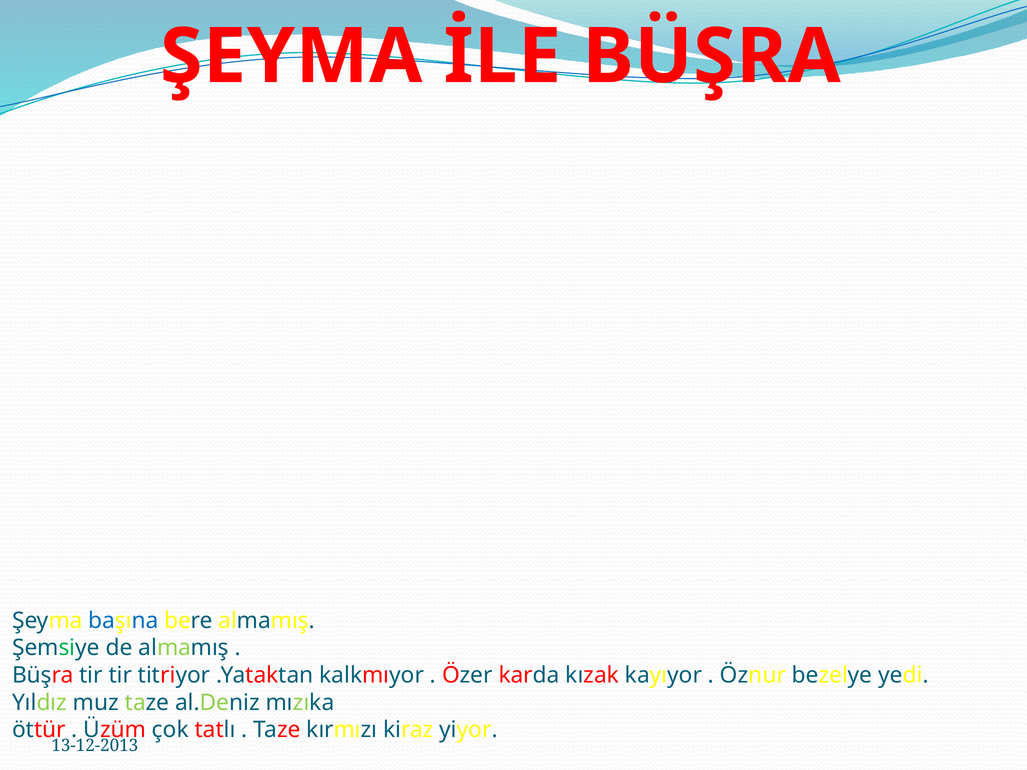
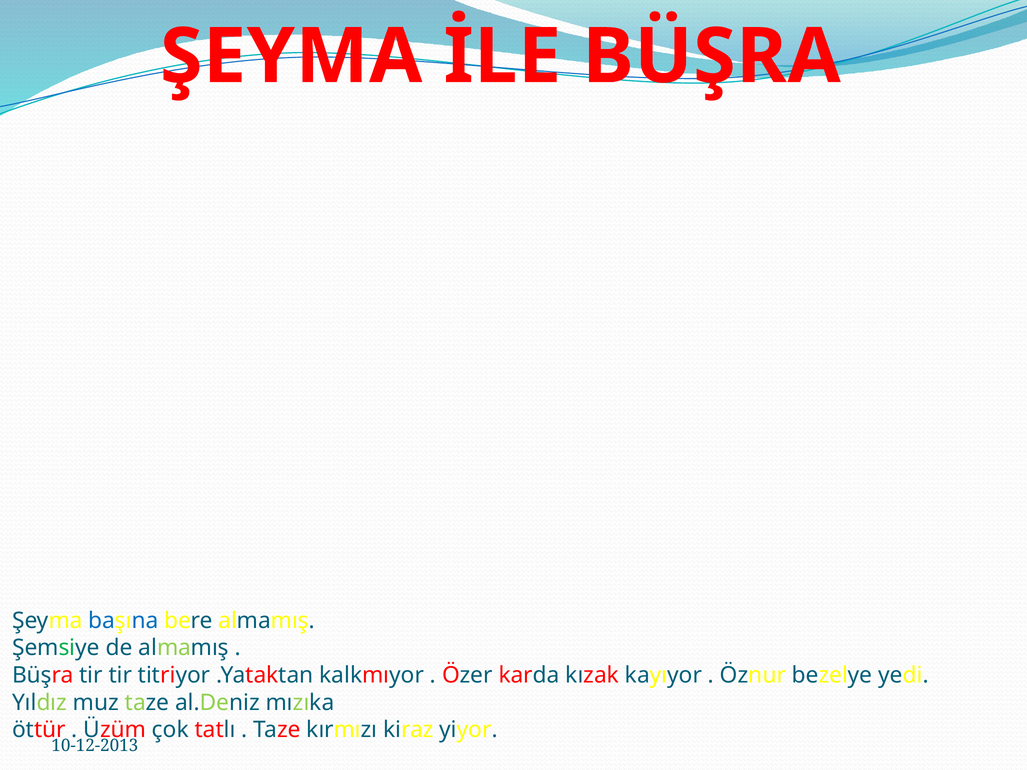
13-12-2013: 13-12-2013 -> 10-12-2013 (95, 746)
